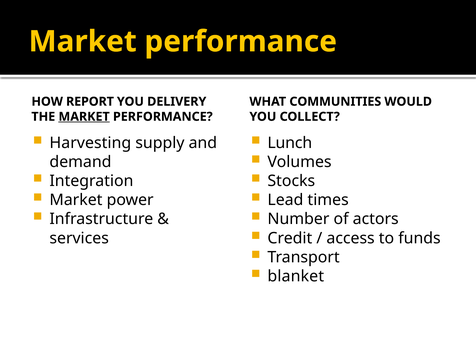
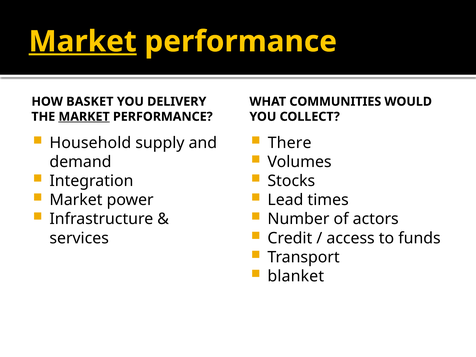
Market underline: none -> present (83, 42)
REPORT: REPORT -> BASKET (90, 102)
Harvesting: Harvesting -> Household (90, 143)
Lunch: Lunch -> There (290, 143)
